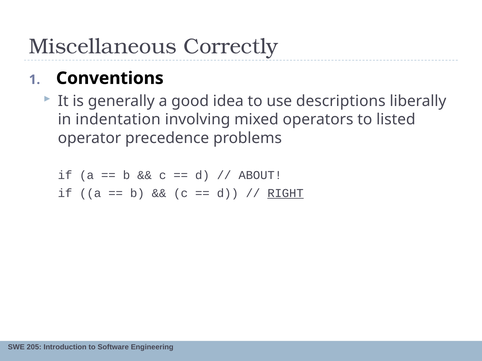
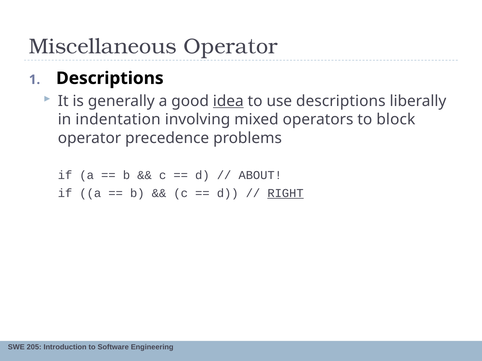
Miscellaneous Correctly: Correctly -> Operator (231, 46)
Conventions: Conventions -> Descriptions (110, 78)
idea underline: none -> present (228, 101)
listed: listed -> block (396, 120)
